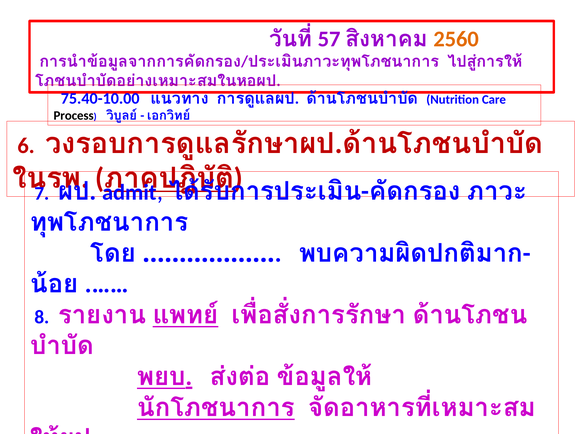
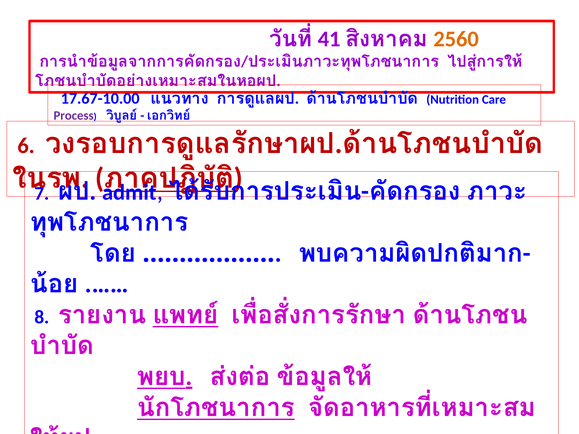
57: 57 -> 41 (329, 39)
75.40-10.00: 75.40-10.00 -> 17.67-10.00 (100, 98)
Process colour: black -> purple (74, 116)
